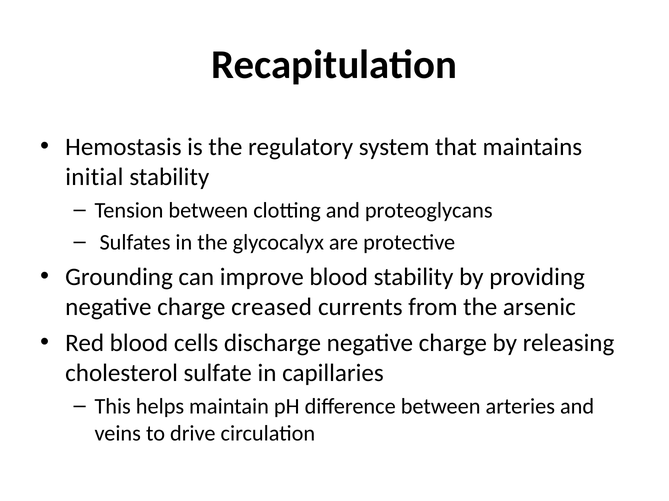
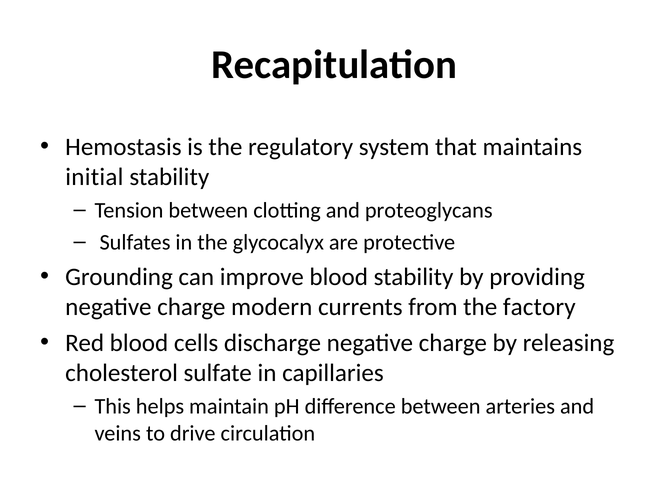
creased: creased -> modern (272, 307)
arsenic: arsenic -> factory (539, 307)
